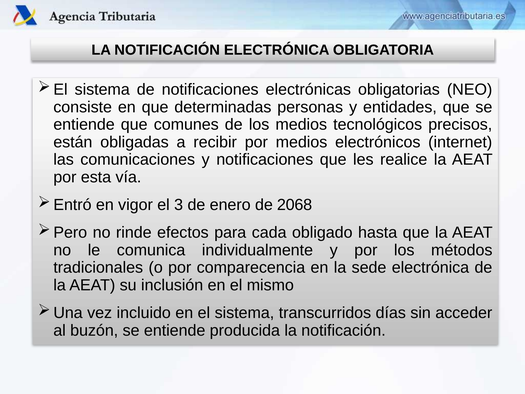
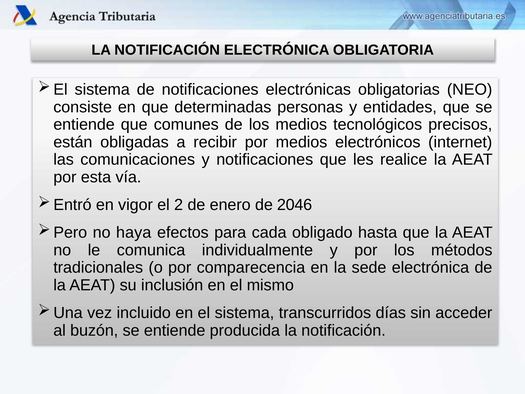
3: 3 -> 2 (179, 205)
2068: 2068 -> 2046 (295, 205)
rinde: rinde -> haya (134, 232)
